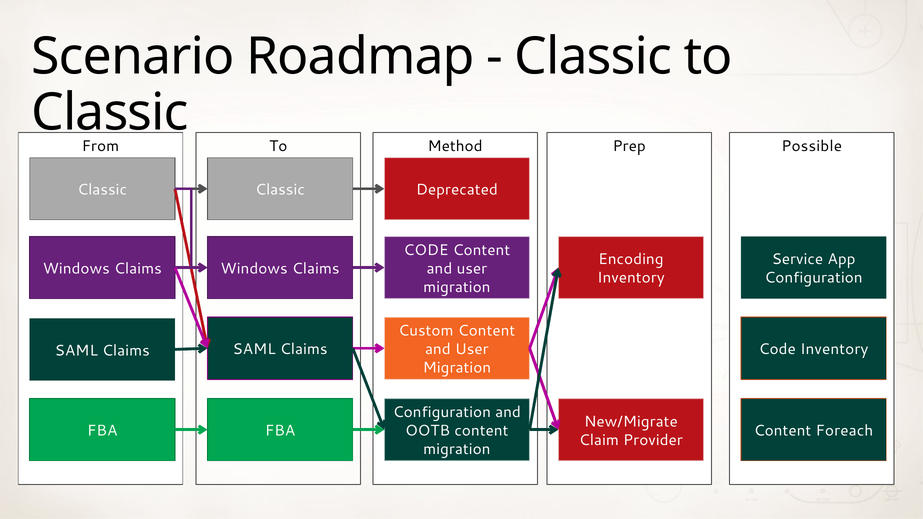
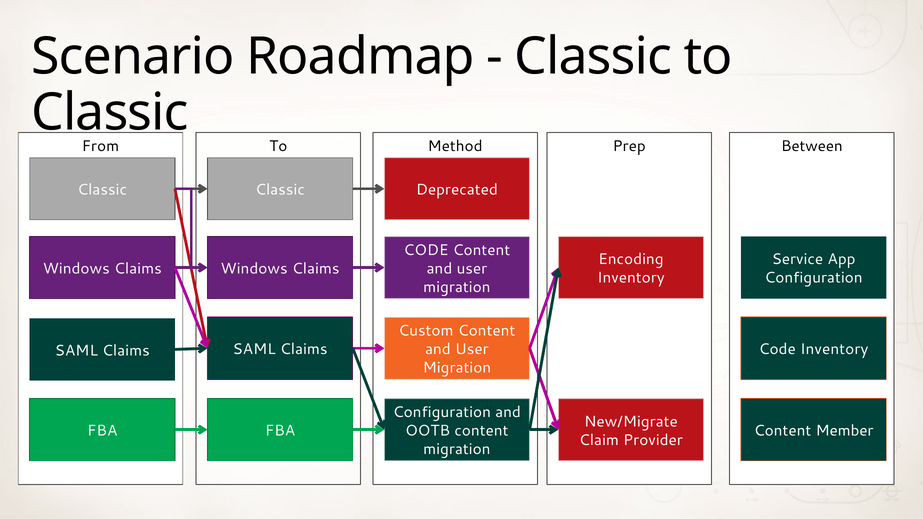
Possible: Possible -> Between (812, 146)
Foreach: Foreach -> Member (845, 431)
